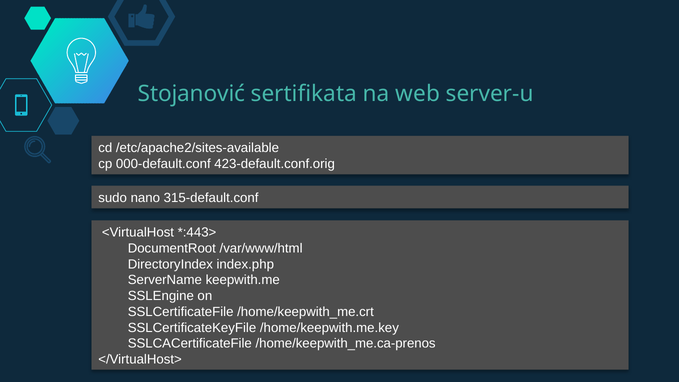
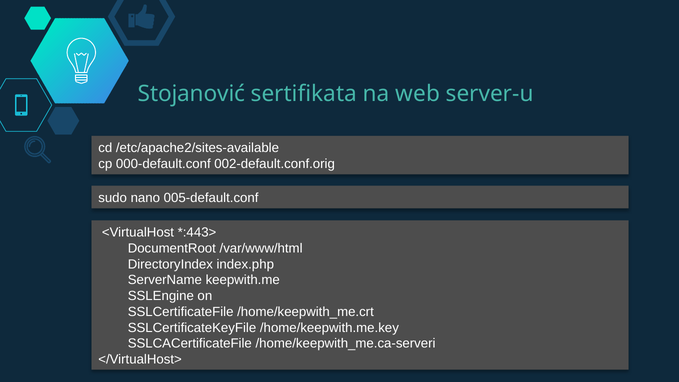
423-default.conf.orig: 423-default.conf.orig -> 002-default.conf.orig (275, 164)
315-default.conf: 315-default.conf -> 005-default.conf (211, 198)
/home/keepwith_me.ca-prenos: /home/keepwith_me.ca-prenos -> /home/keepwith_me.ca-serveri (346, 343)
